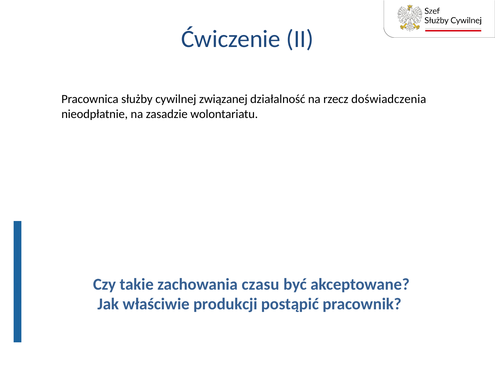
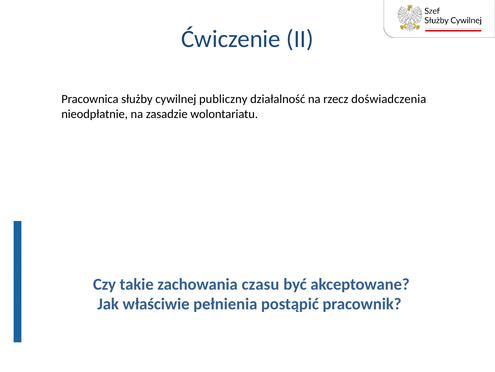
związanej: związanej -> publiczny (223, 99)
produkcji: produkcji -> pełnienia (225, 303)
